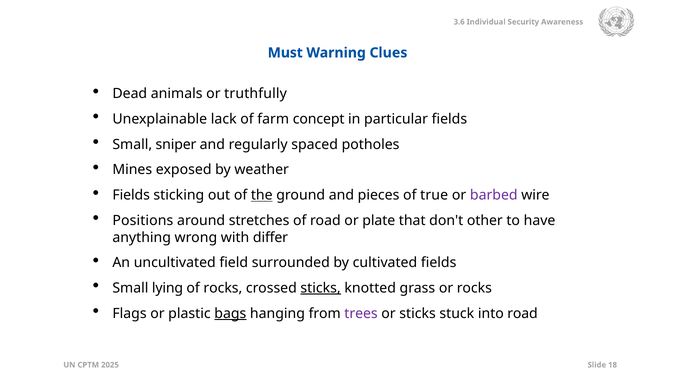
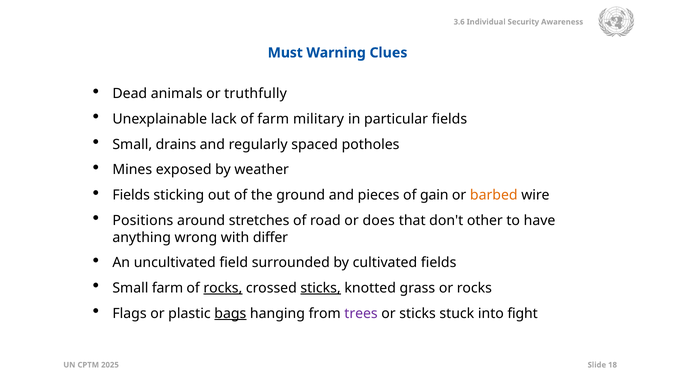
concept: concept -> military (319, 119)
sniper: sniper -> drains (176, 144)
the underline: present -> none (262, 195)
true: true -> gain (434, 195)
barbed colour: purple -> orange (494, 195)
plate: plate -> does (379, 220)
Small lying: lying -> farm (168, 288)
rocks underline: none -> present (223, 288)
into road: road -> fight (523, 313)
